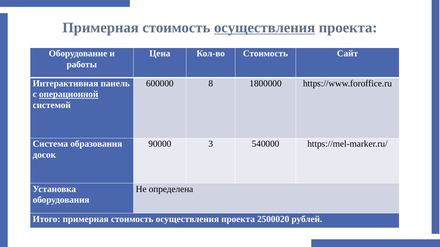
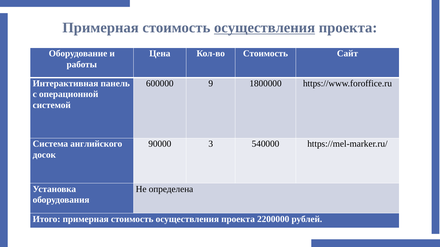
8: 8 -> 9 (211, 84)
операционной underline: present -> none (69, 94)
образования: образования -> английского (96, 144)
2500020: 2500020 -> 2200000 (273, 219)
